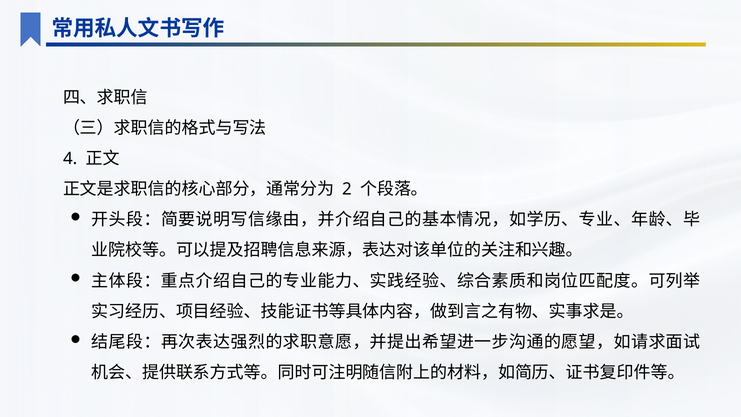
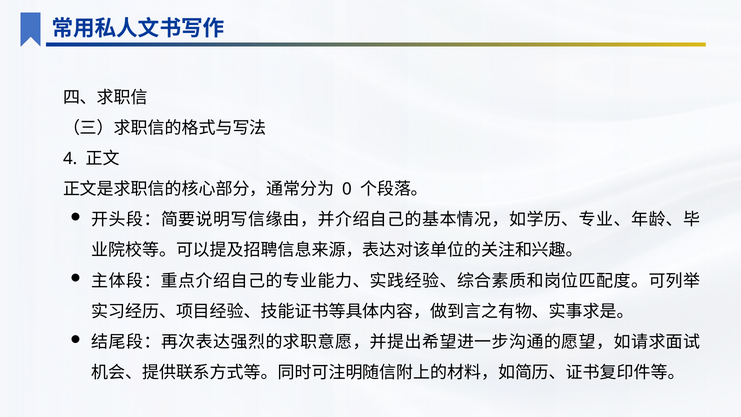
2: 2 -> 0 (347, 189)
